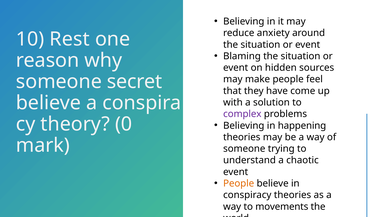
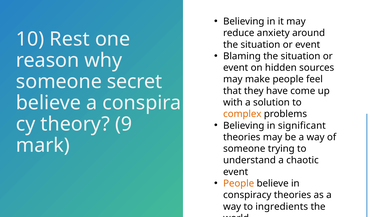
complex colour: purple -> orange (242, 114)
0: 0 -> 9 (124, 124)
happening: happening -> significant (302, 126)
movements: movements -> ingredients (282, 207)
